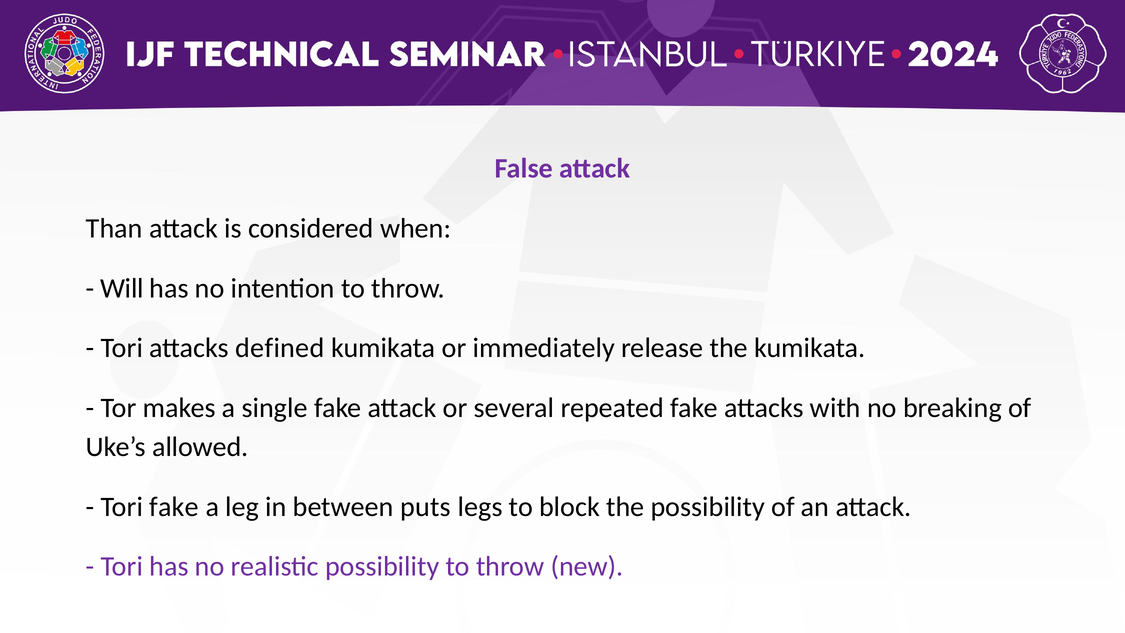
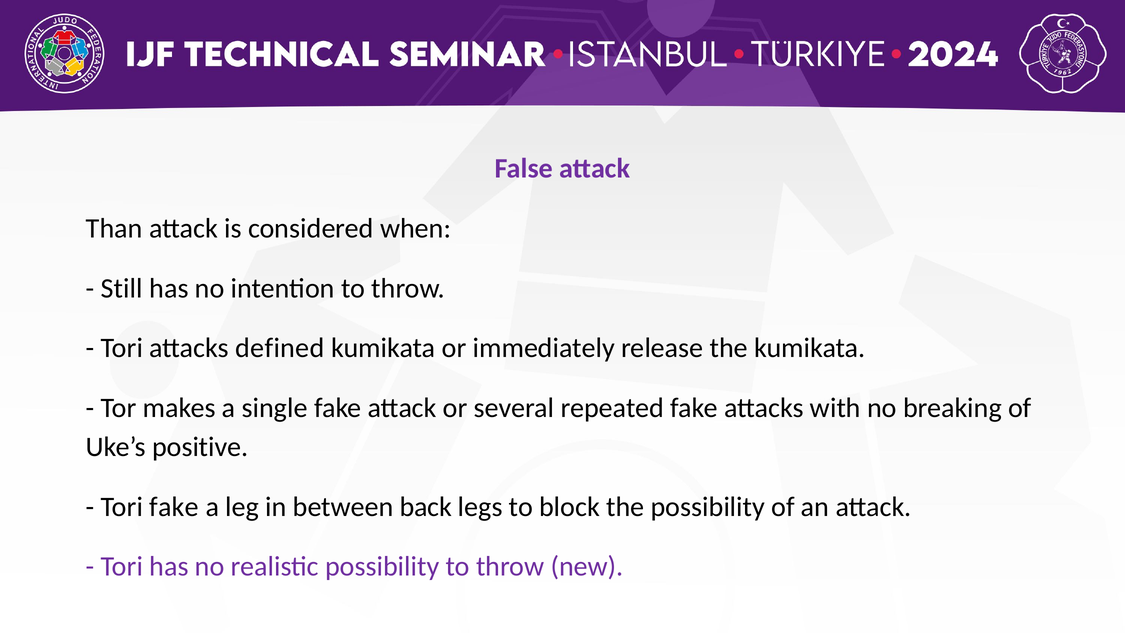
Will: Will -> Still (122, 288)
allowed: allowed -> positive (200, 447)
puts: puts -> back (426, 507)
